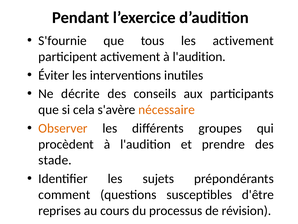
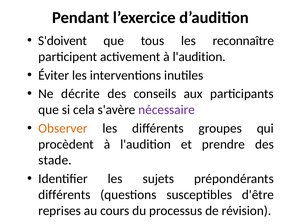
S'fournie: S'fournie -> S'doivent (63, 41)
les activement: activement -> reconnaître (243, 41)
nécessaire colour: orange -> purple (167, 110)
comment: comment -> différents (64, 194)
